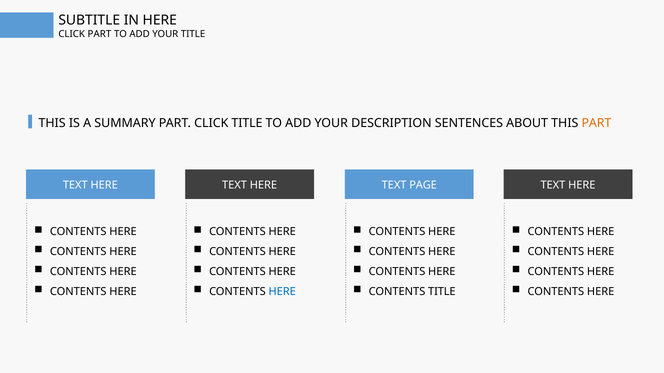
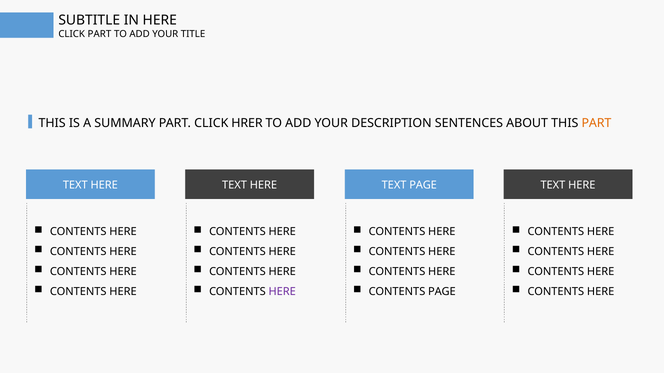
CLICK TITLE: TITLE -> HRER (247, 123)
HERE colour: blue -> purple (282, 292)
CONTENTS TITLE: TITLE -> PAGE (442, 292)
